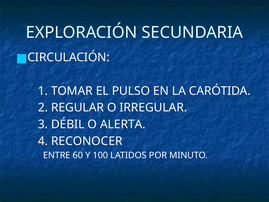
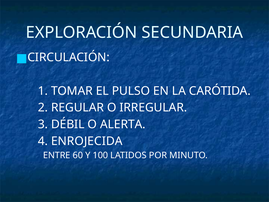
RECONOCER: RECONOCER -> ENROJECIDA (87, 141)
